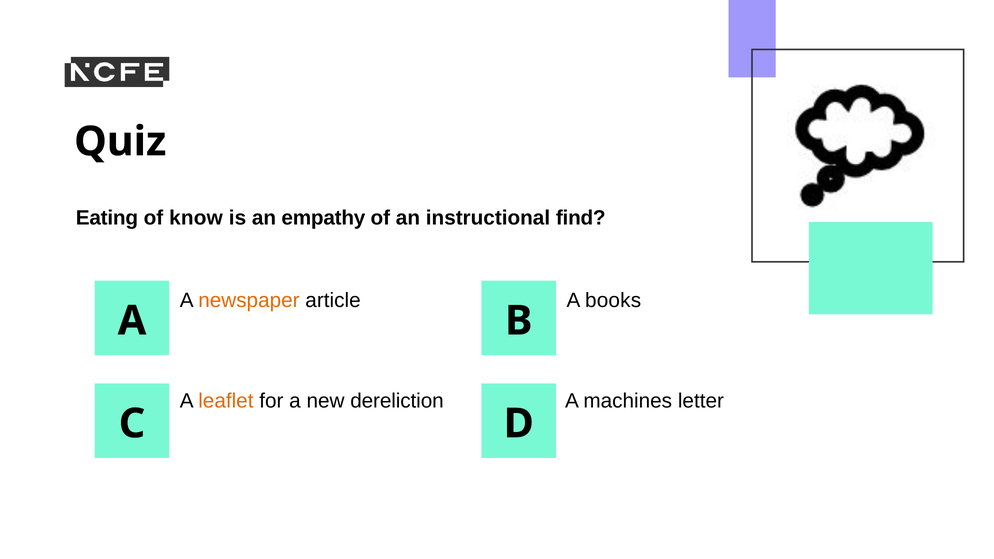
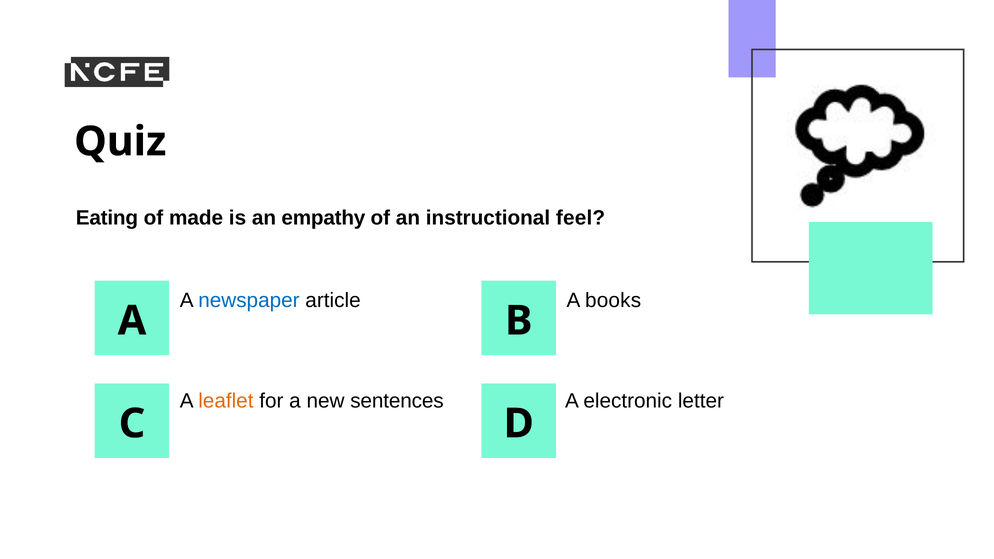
know: know -> made (196, 218)
find: find -> feel (581, 218)
newspaper colour: orange -> blue (249, 300)
dereliction: dereliction -> sentences (397, 401)
machines: machines -> electronic (628, 401)
